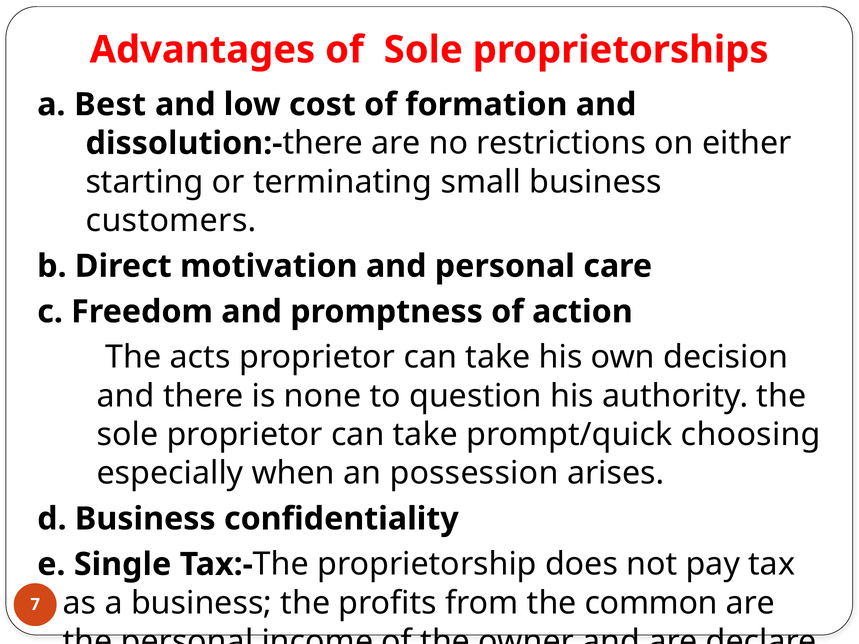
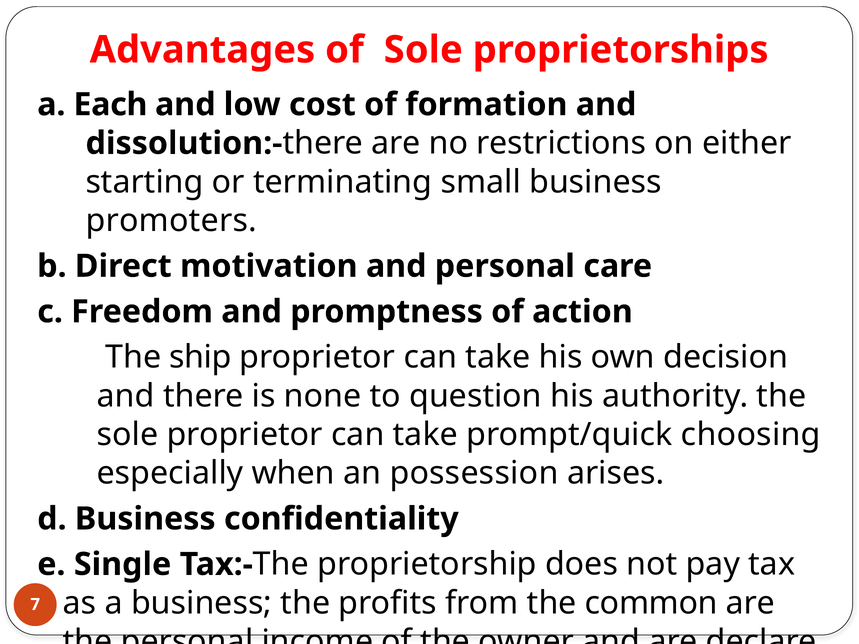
Best: Best -> Each (110, 105)
customers: customers -> promoters (171, 221)
acts: acts -> ship (200, 357)
